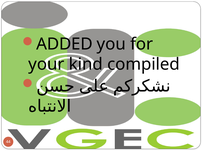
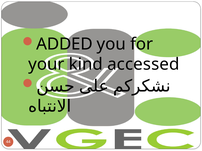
compiled: compiled -> accessed (143, 64)
